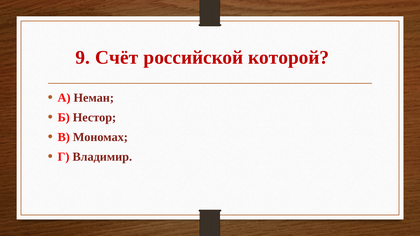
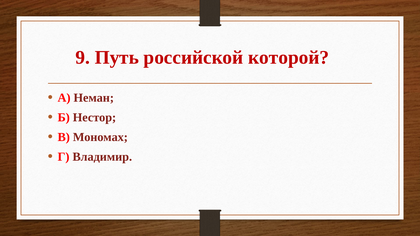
Счёт: Счёт -> Путь (117, 58)
